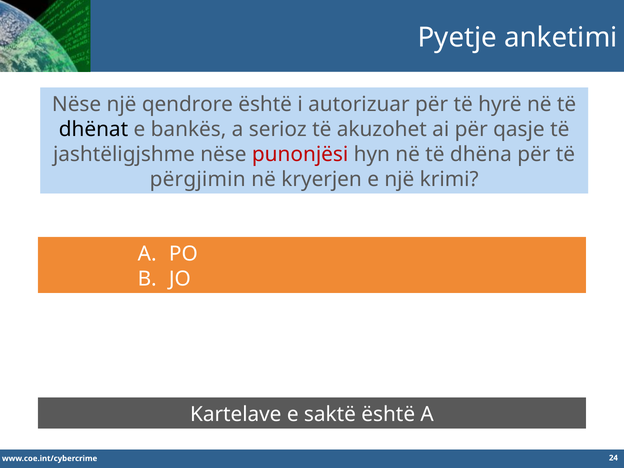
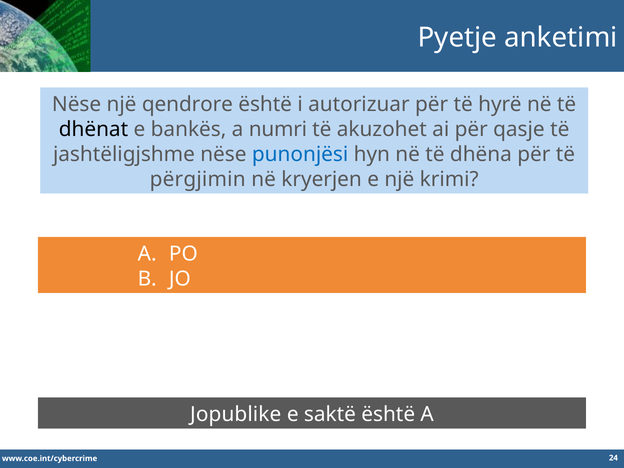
serioz: serioz -> numri (278, 129)
punonjësi colour: red -> blue (300, 154)
Kartelave: Kartelave -> Jopublike (236, 414)
